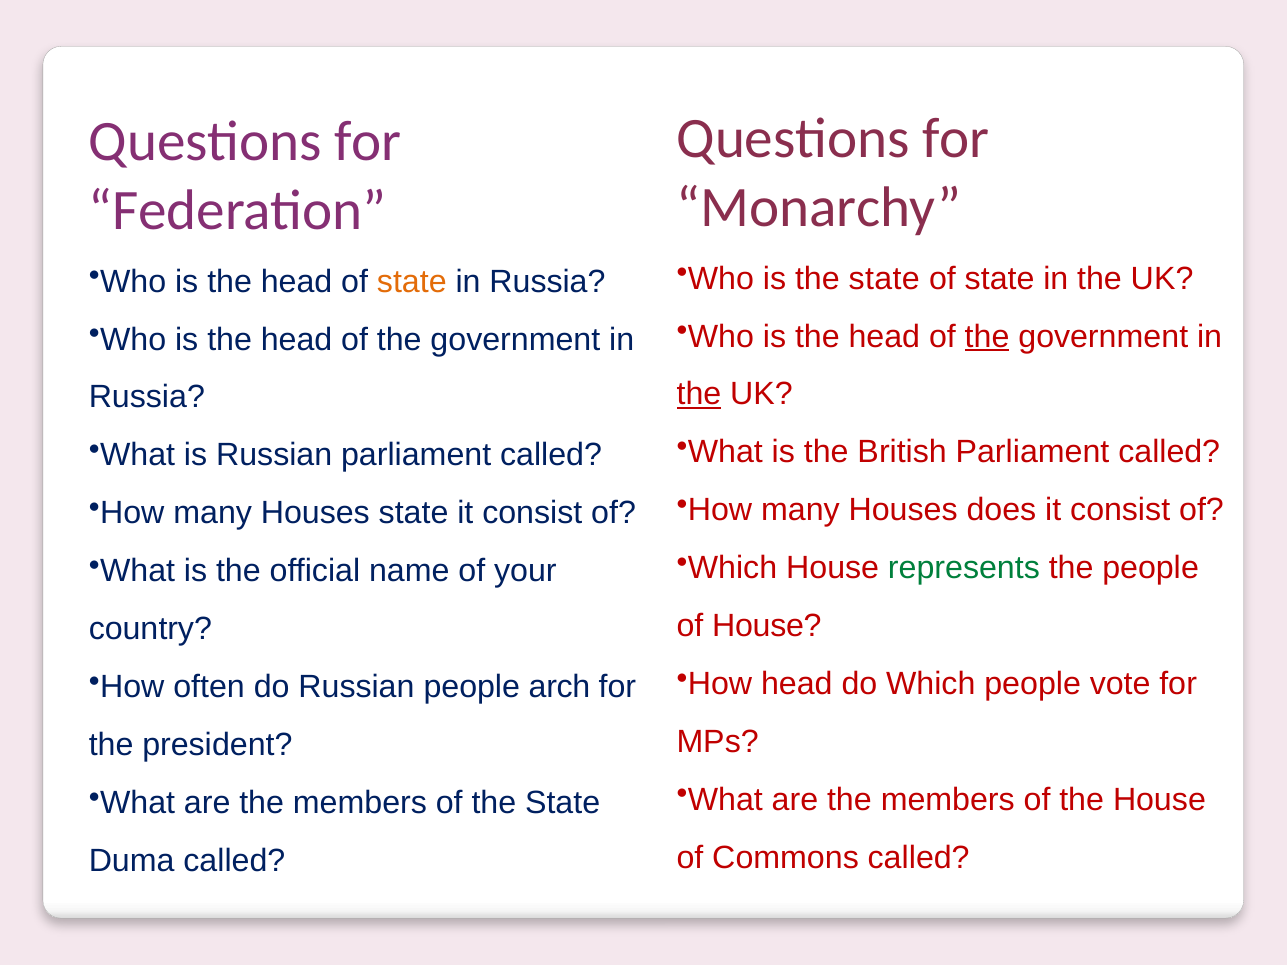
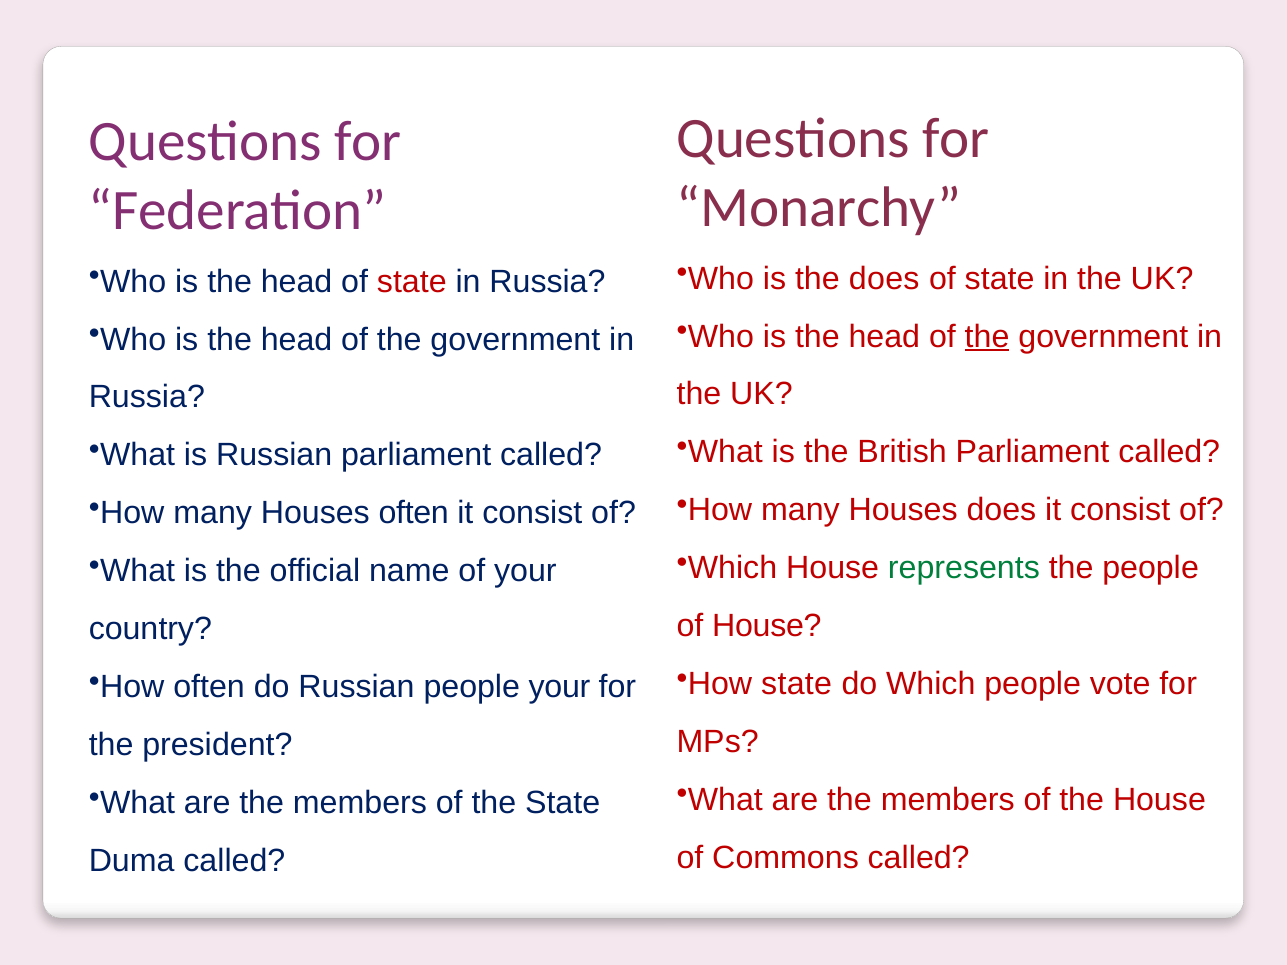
is the state: state -> does (884, 279)
state colour: orange -> red (412, 282)
the underline: present -> none (699, 394)
Houses state: state -> often (414, 513)
How head: head -> state (797, 684)
people arch: arch -> your (560, 687)
